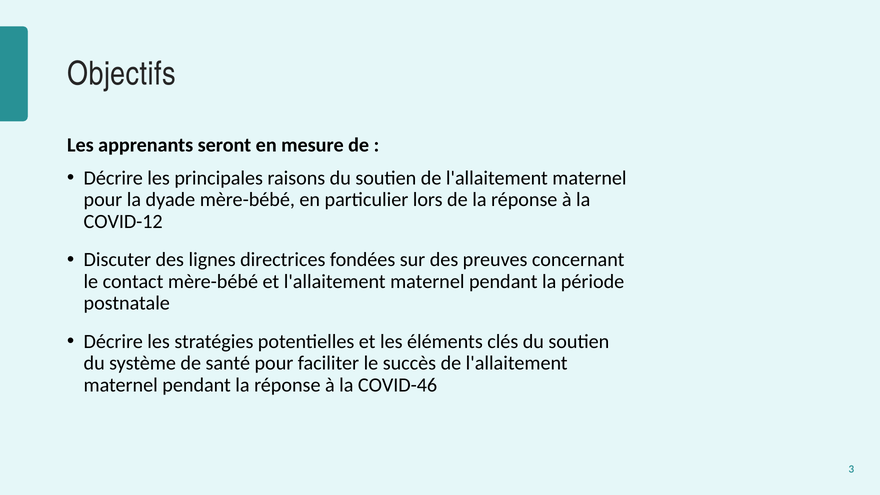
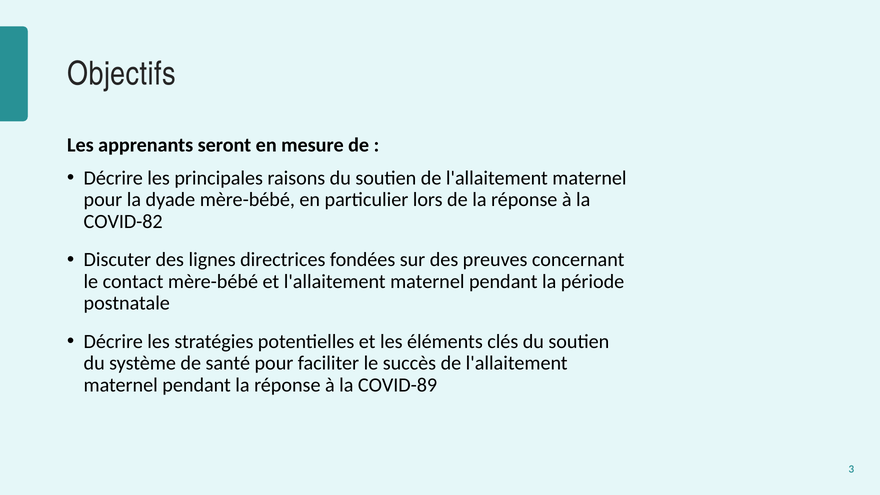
COVID-12: COVID-12 -> COVID-82 (123, 222)
COVID-46: COVID-46 -> COVID-89 (398, 385)
